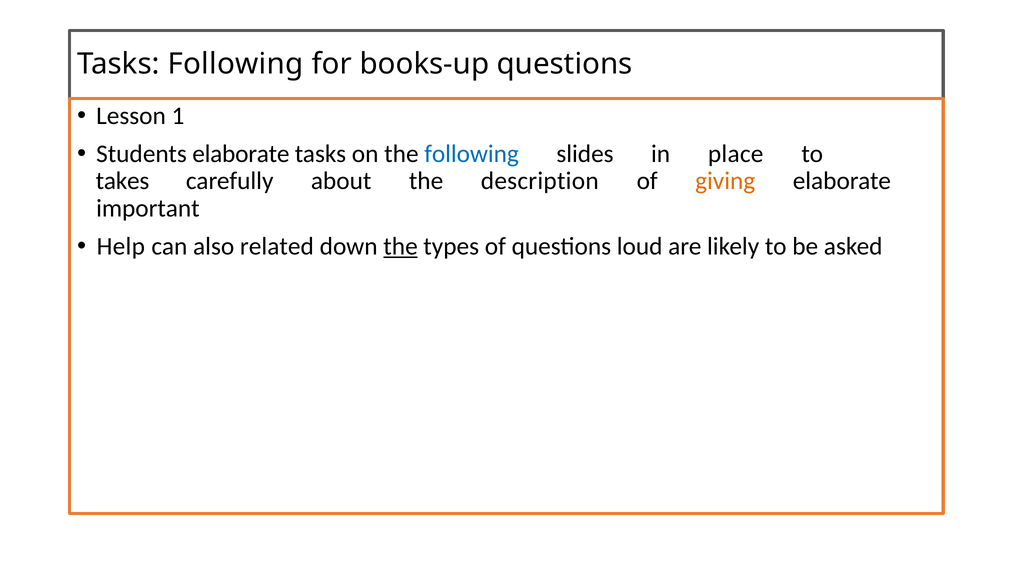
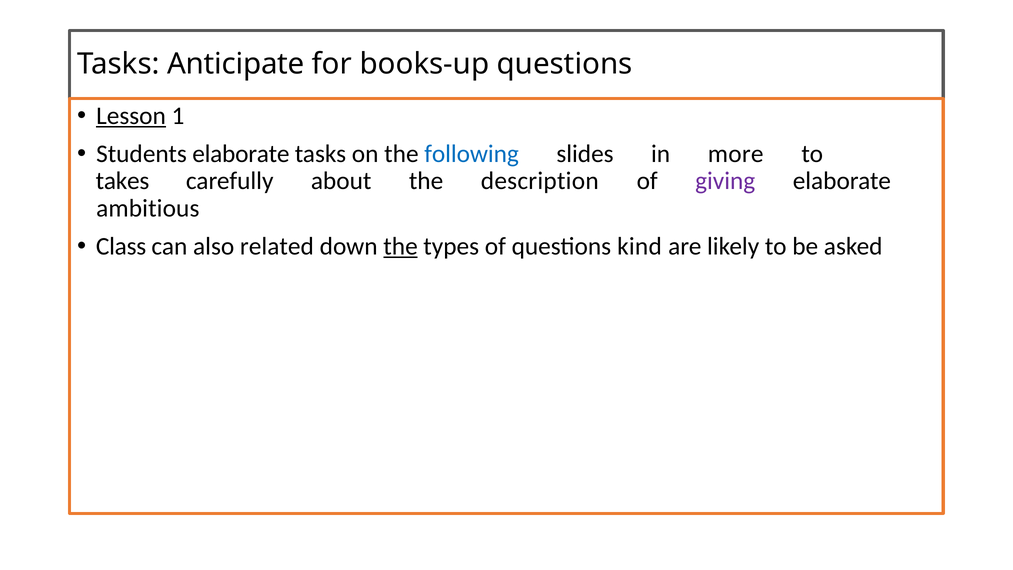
Tasks Following: Following -> Anticipate (236, 64)
Lesson underline: none -> present (131, 116)
place: place -> more (736, 154)
giving colour: orange -> purple (725, 181)
important: important -> ambitious (148, 208)
Help: Help -> Class (121, 246)
loud: loud -> kind (640, 246)
